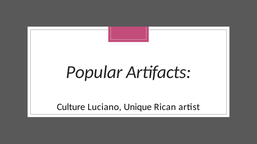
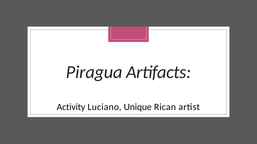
Popular: Popular -> Piragua (94, 72)
Culture: Culture -> Activity (71, 107)
